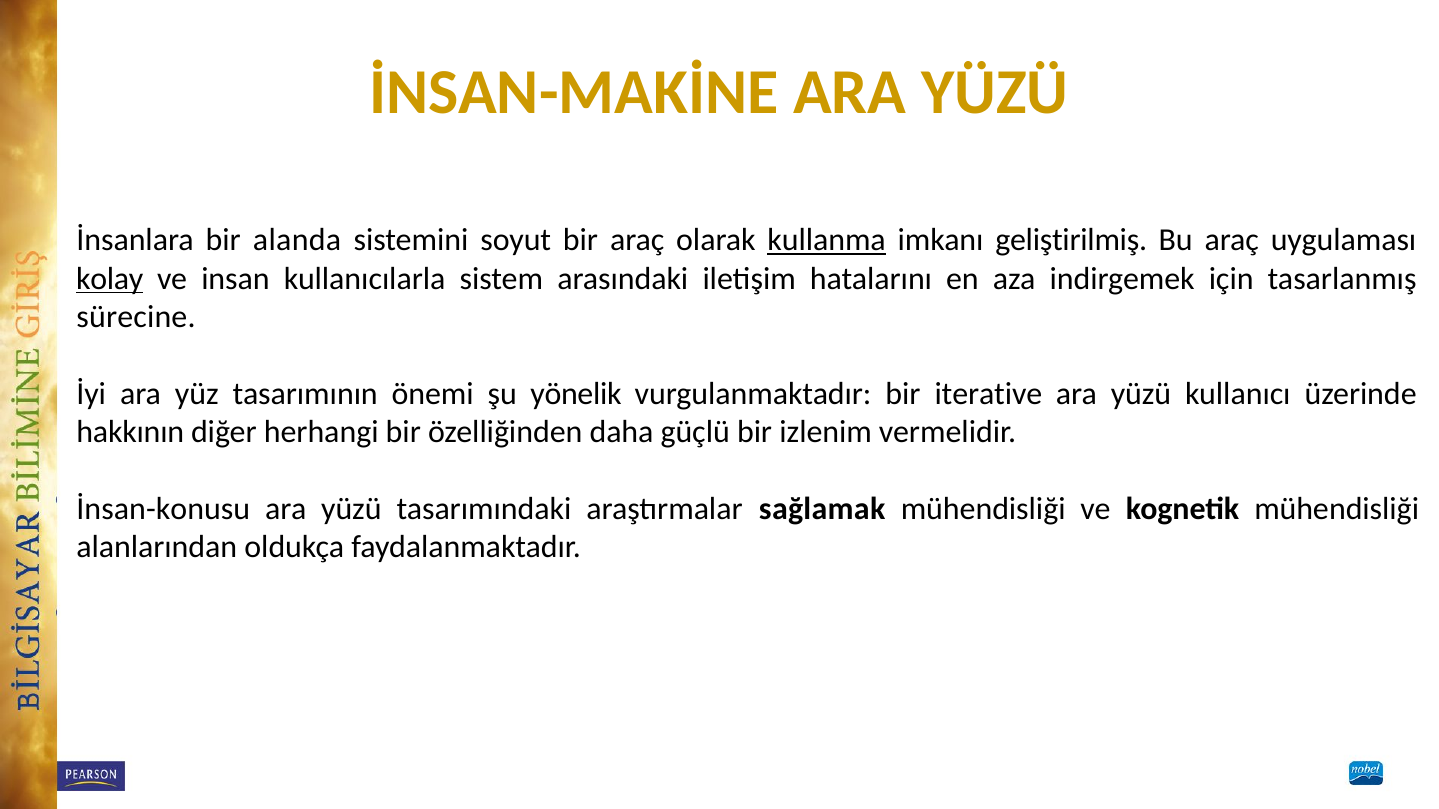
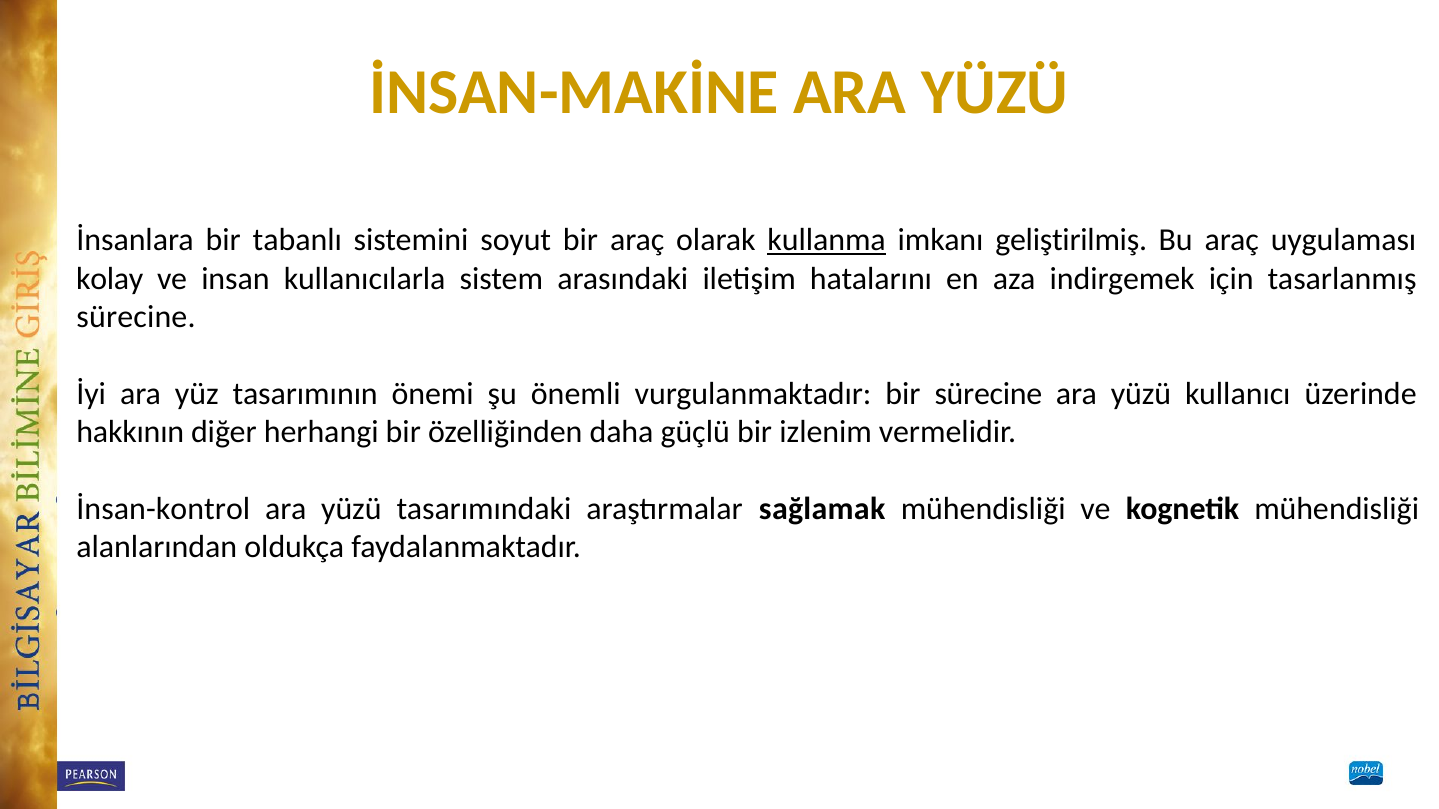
alanda: alanda -> tabanlı (297, 241)
kolay underline: present -> none (110, 279)
yönelik: yönelik -> önemli (576, 394)
bir iterative: iterative -> sürecine (988, 394)
İnsan-konusu: İnsan-konusu -> İnsan-kontrol (163, 509)
